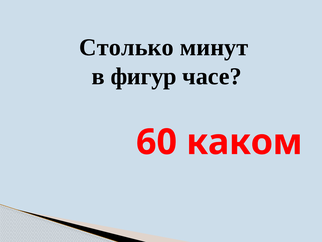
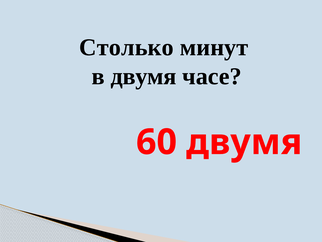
в фигур: фигур -> двумя (144, 76)
60 каком: каком -> двумя (244, 142)
